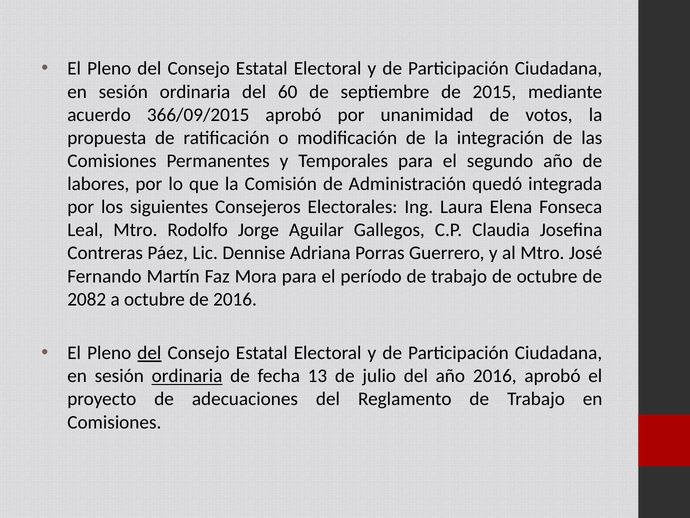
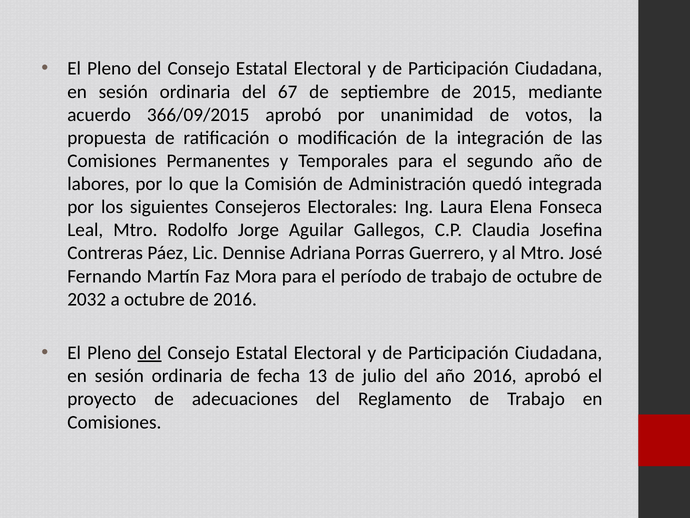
60: 60 -> 67 (288, 92)
2082: 2082 -> 2032 (87, 299)
ordinaria underline: present -> none (187, 376)
